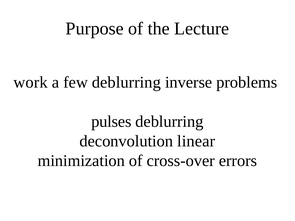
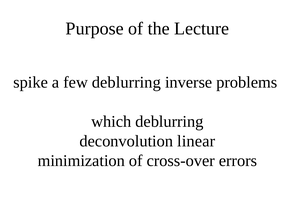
work: work -> spike (31, 82)
pulses: pulses -> which (111, 122)
